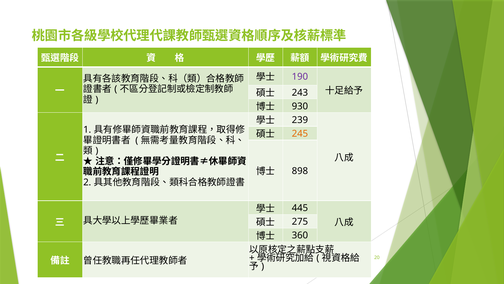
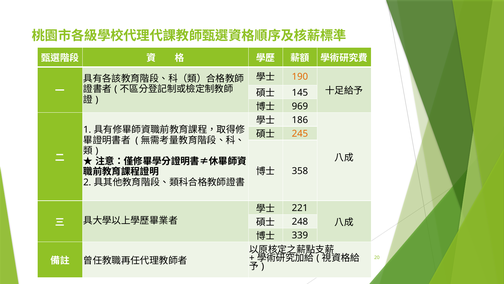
190 colour: purple -> orange (300, 76)
243: 243 -> 145 (300, 92)
930: 930 -> 969 (300, 106)
239: 239 -> 186 (300, 120)
898: 898 -> 358 (300, 171)
445: 445 -> 221 (300, 208)
275: 275 -> 248 (300, 221)
360: 360 -> 339 (300, 235)
